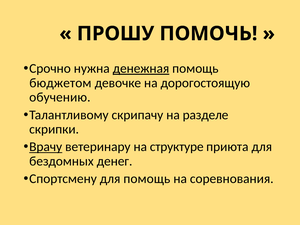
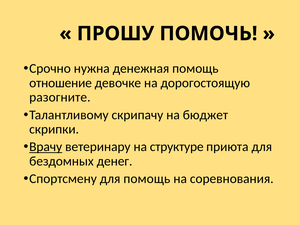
денежная underline: present -> none (141, 69)
бюджетом: бюджетом -> отношение (61, 83)
обучению: обучению -> разогните (60, 97)
разделе: разделе -> бюджет (205, 115)
